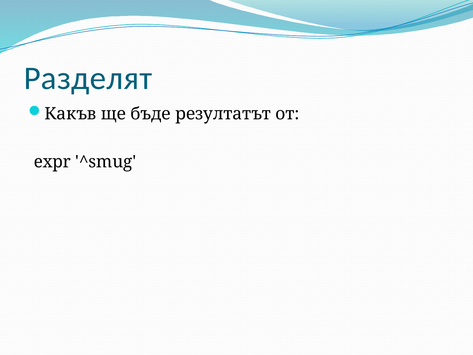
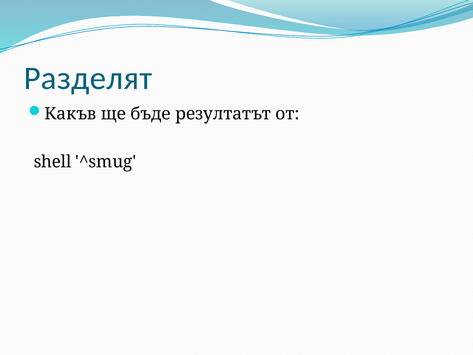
expr: expr -> shell (53, 162)
